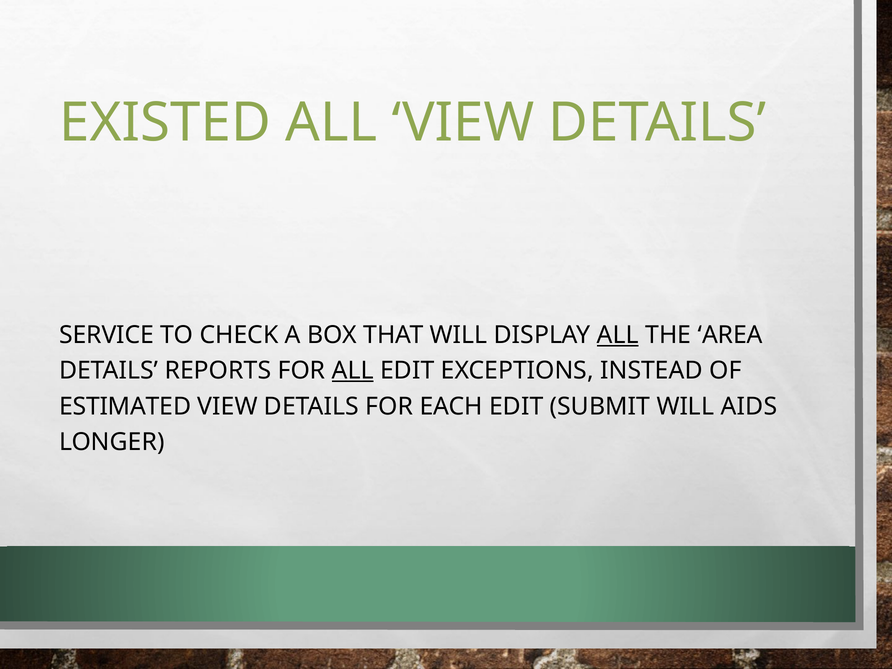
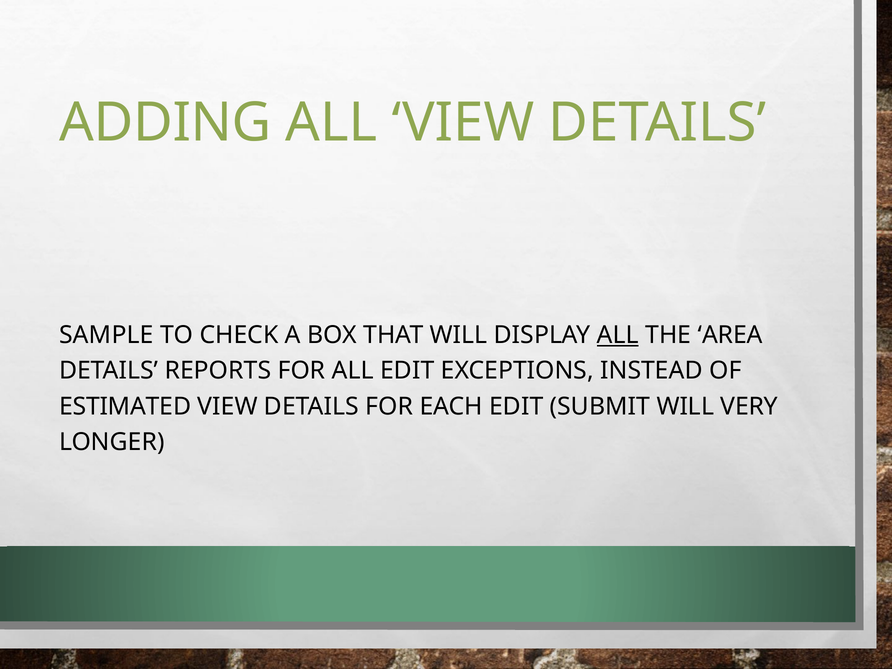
EXISTED: EXISTED -> ADDING (165, 123)
SERVICE: SERVICE -> SAMPLE (106, 335)
ALL underline: present -> none (353, 371)
AIDS: AIDS -> VERY (749, 406)
